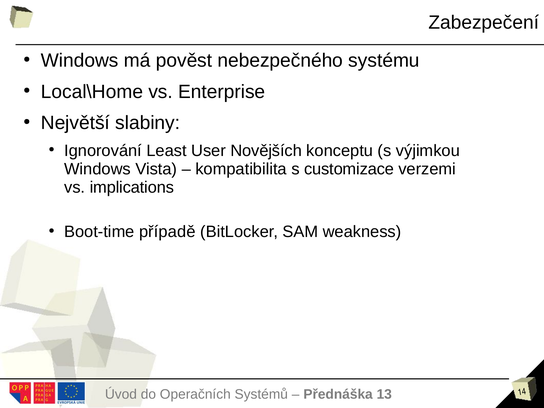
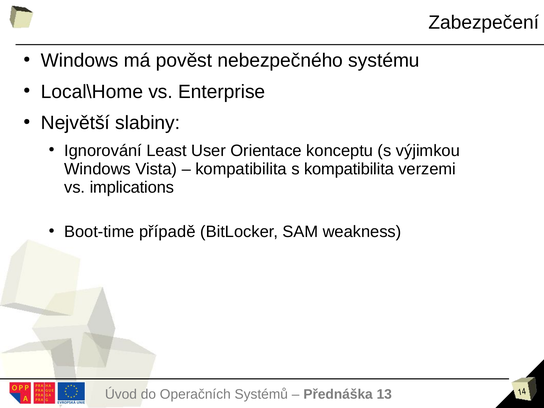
Novějších: Novějších -> Orientace (266, 151)
s customizace: customizace -> kompatibilita (349, 169)
